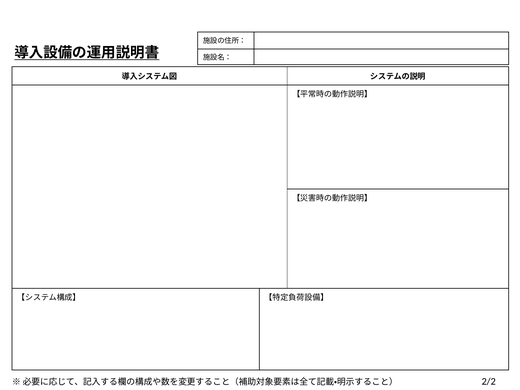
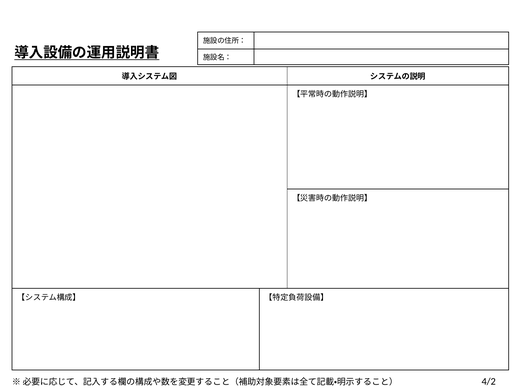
2/2: 2/2 -> 4/2 (489, 381)
